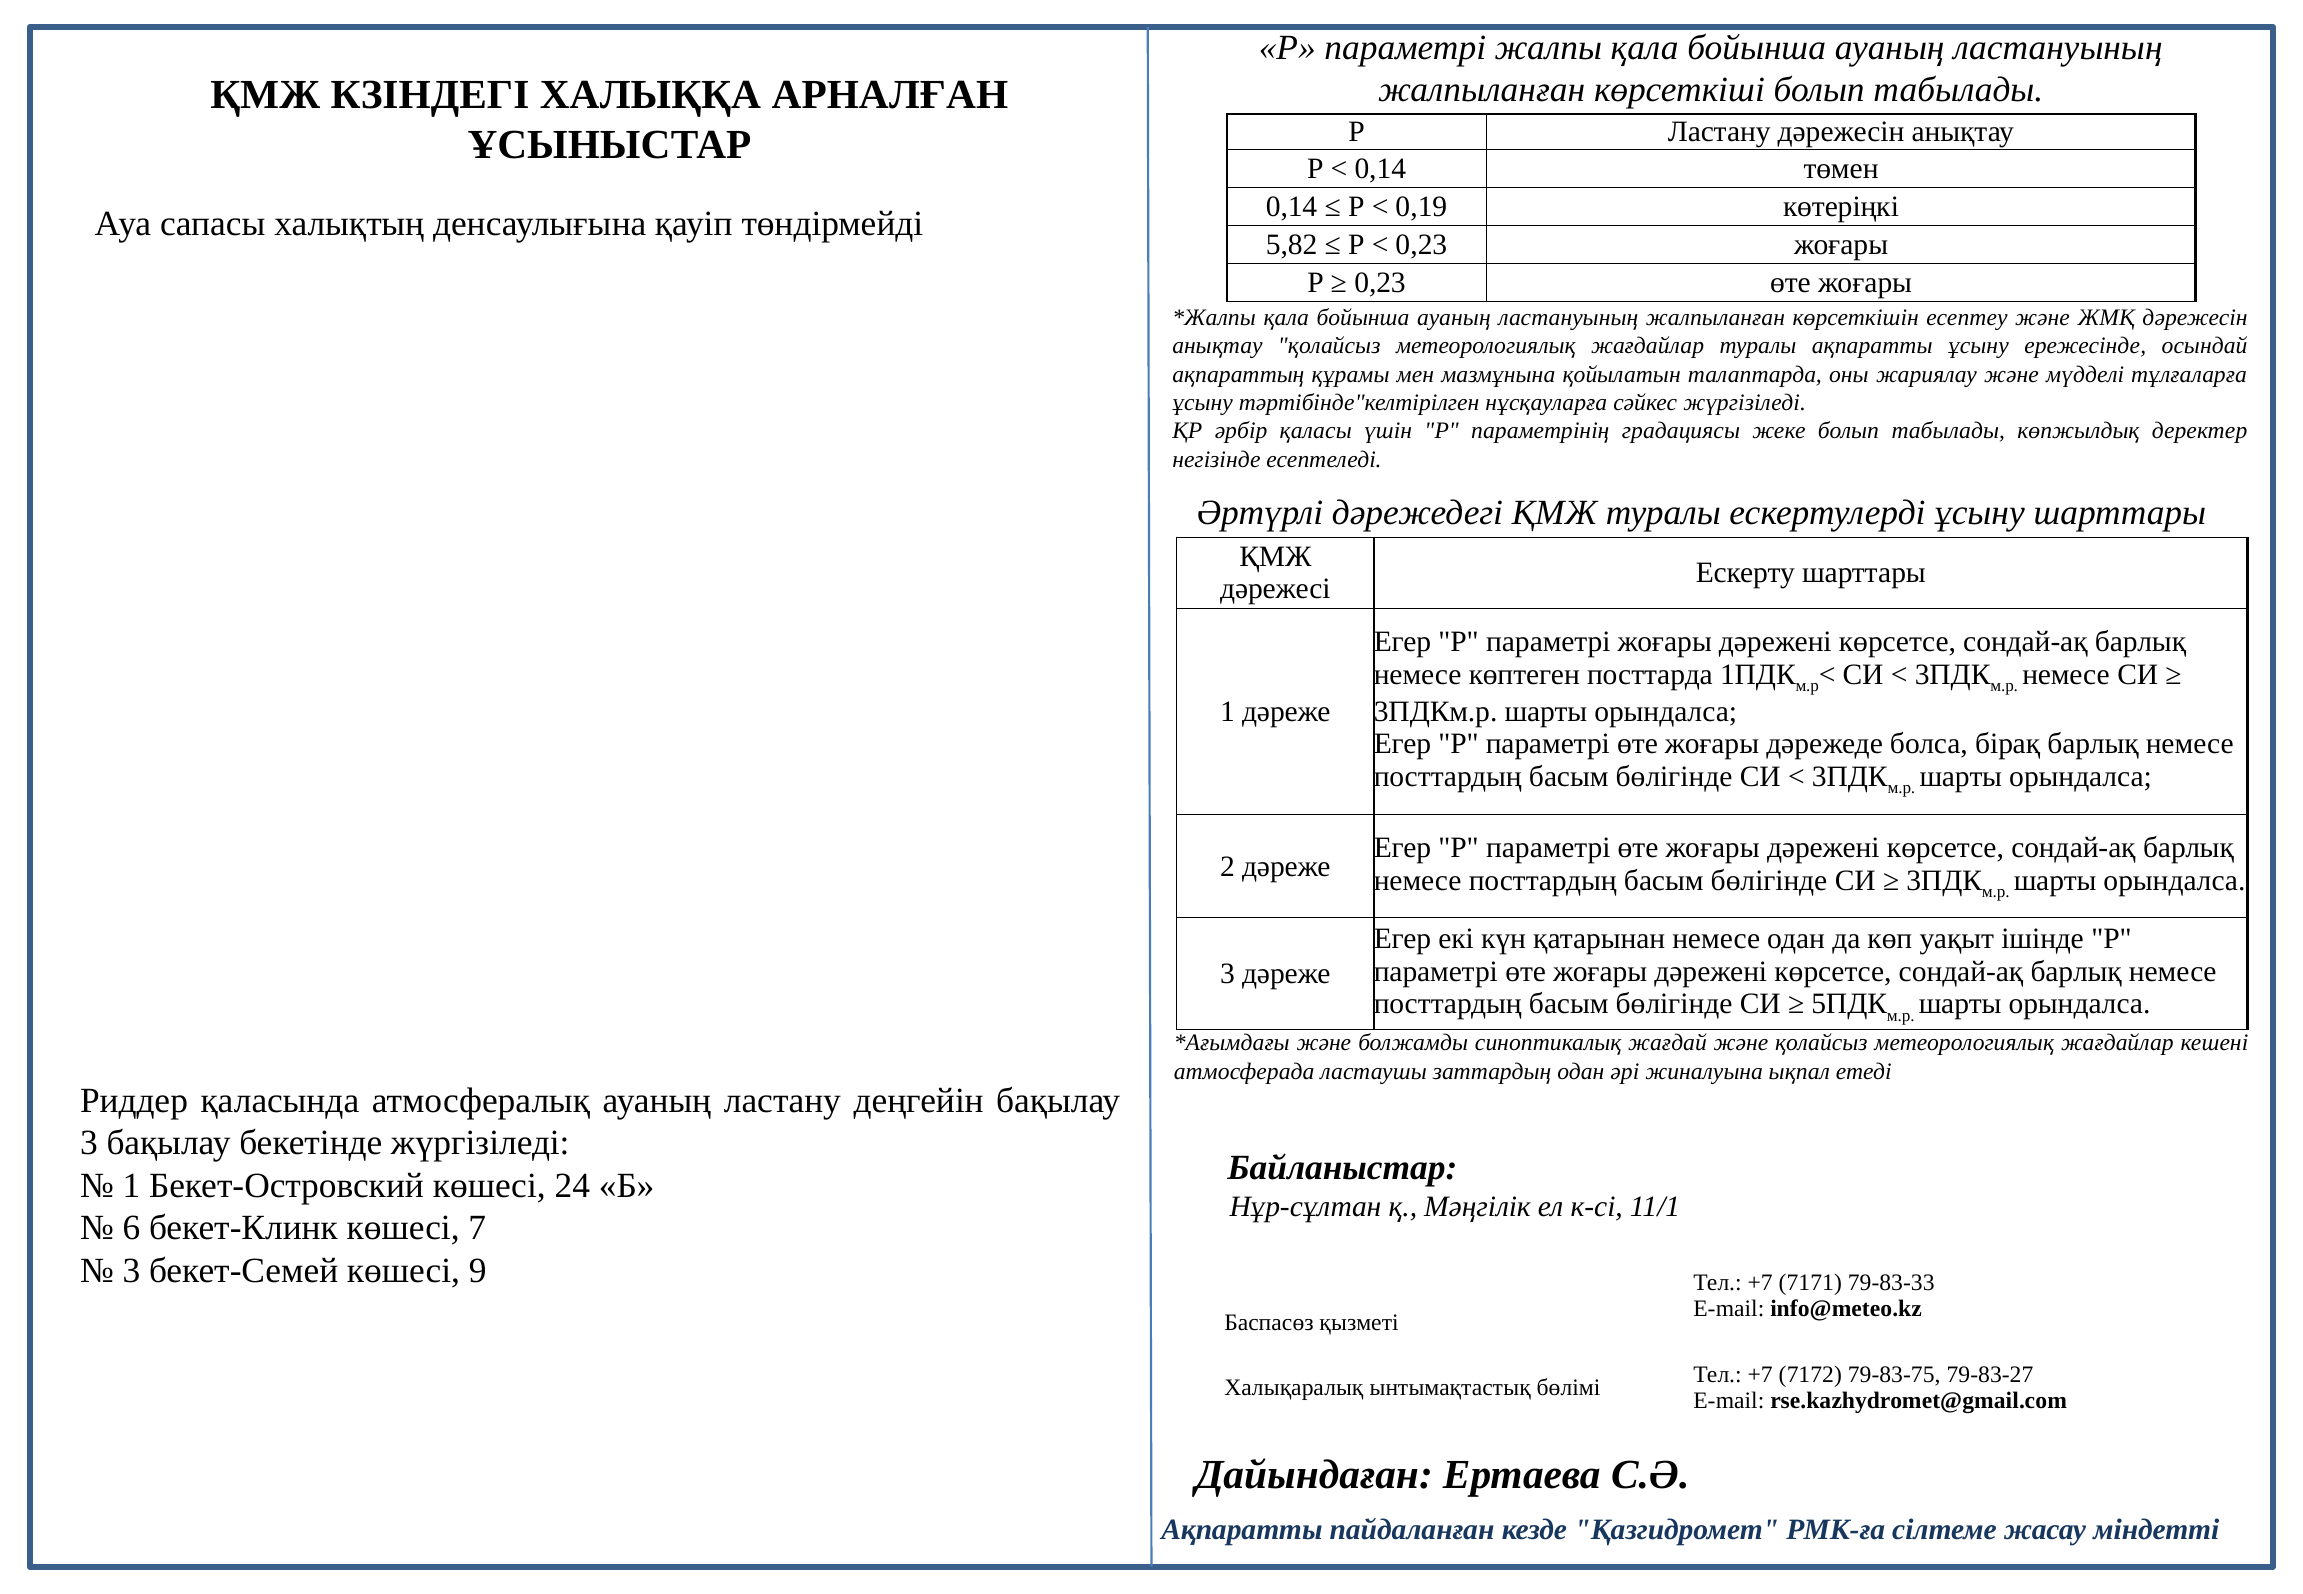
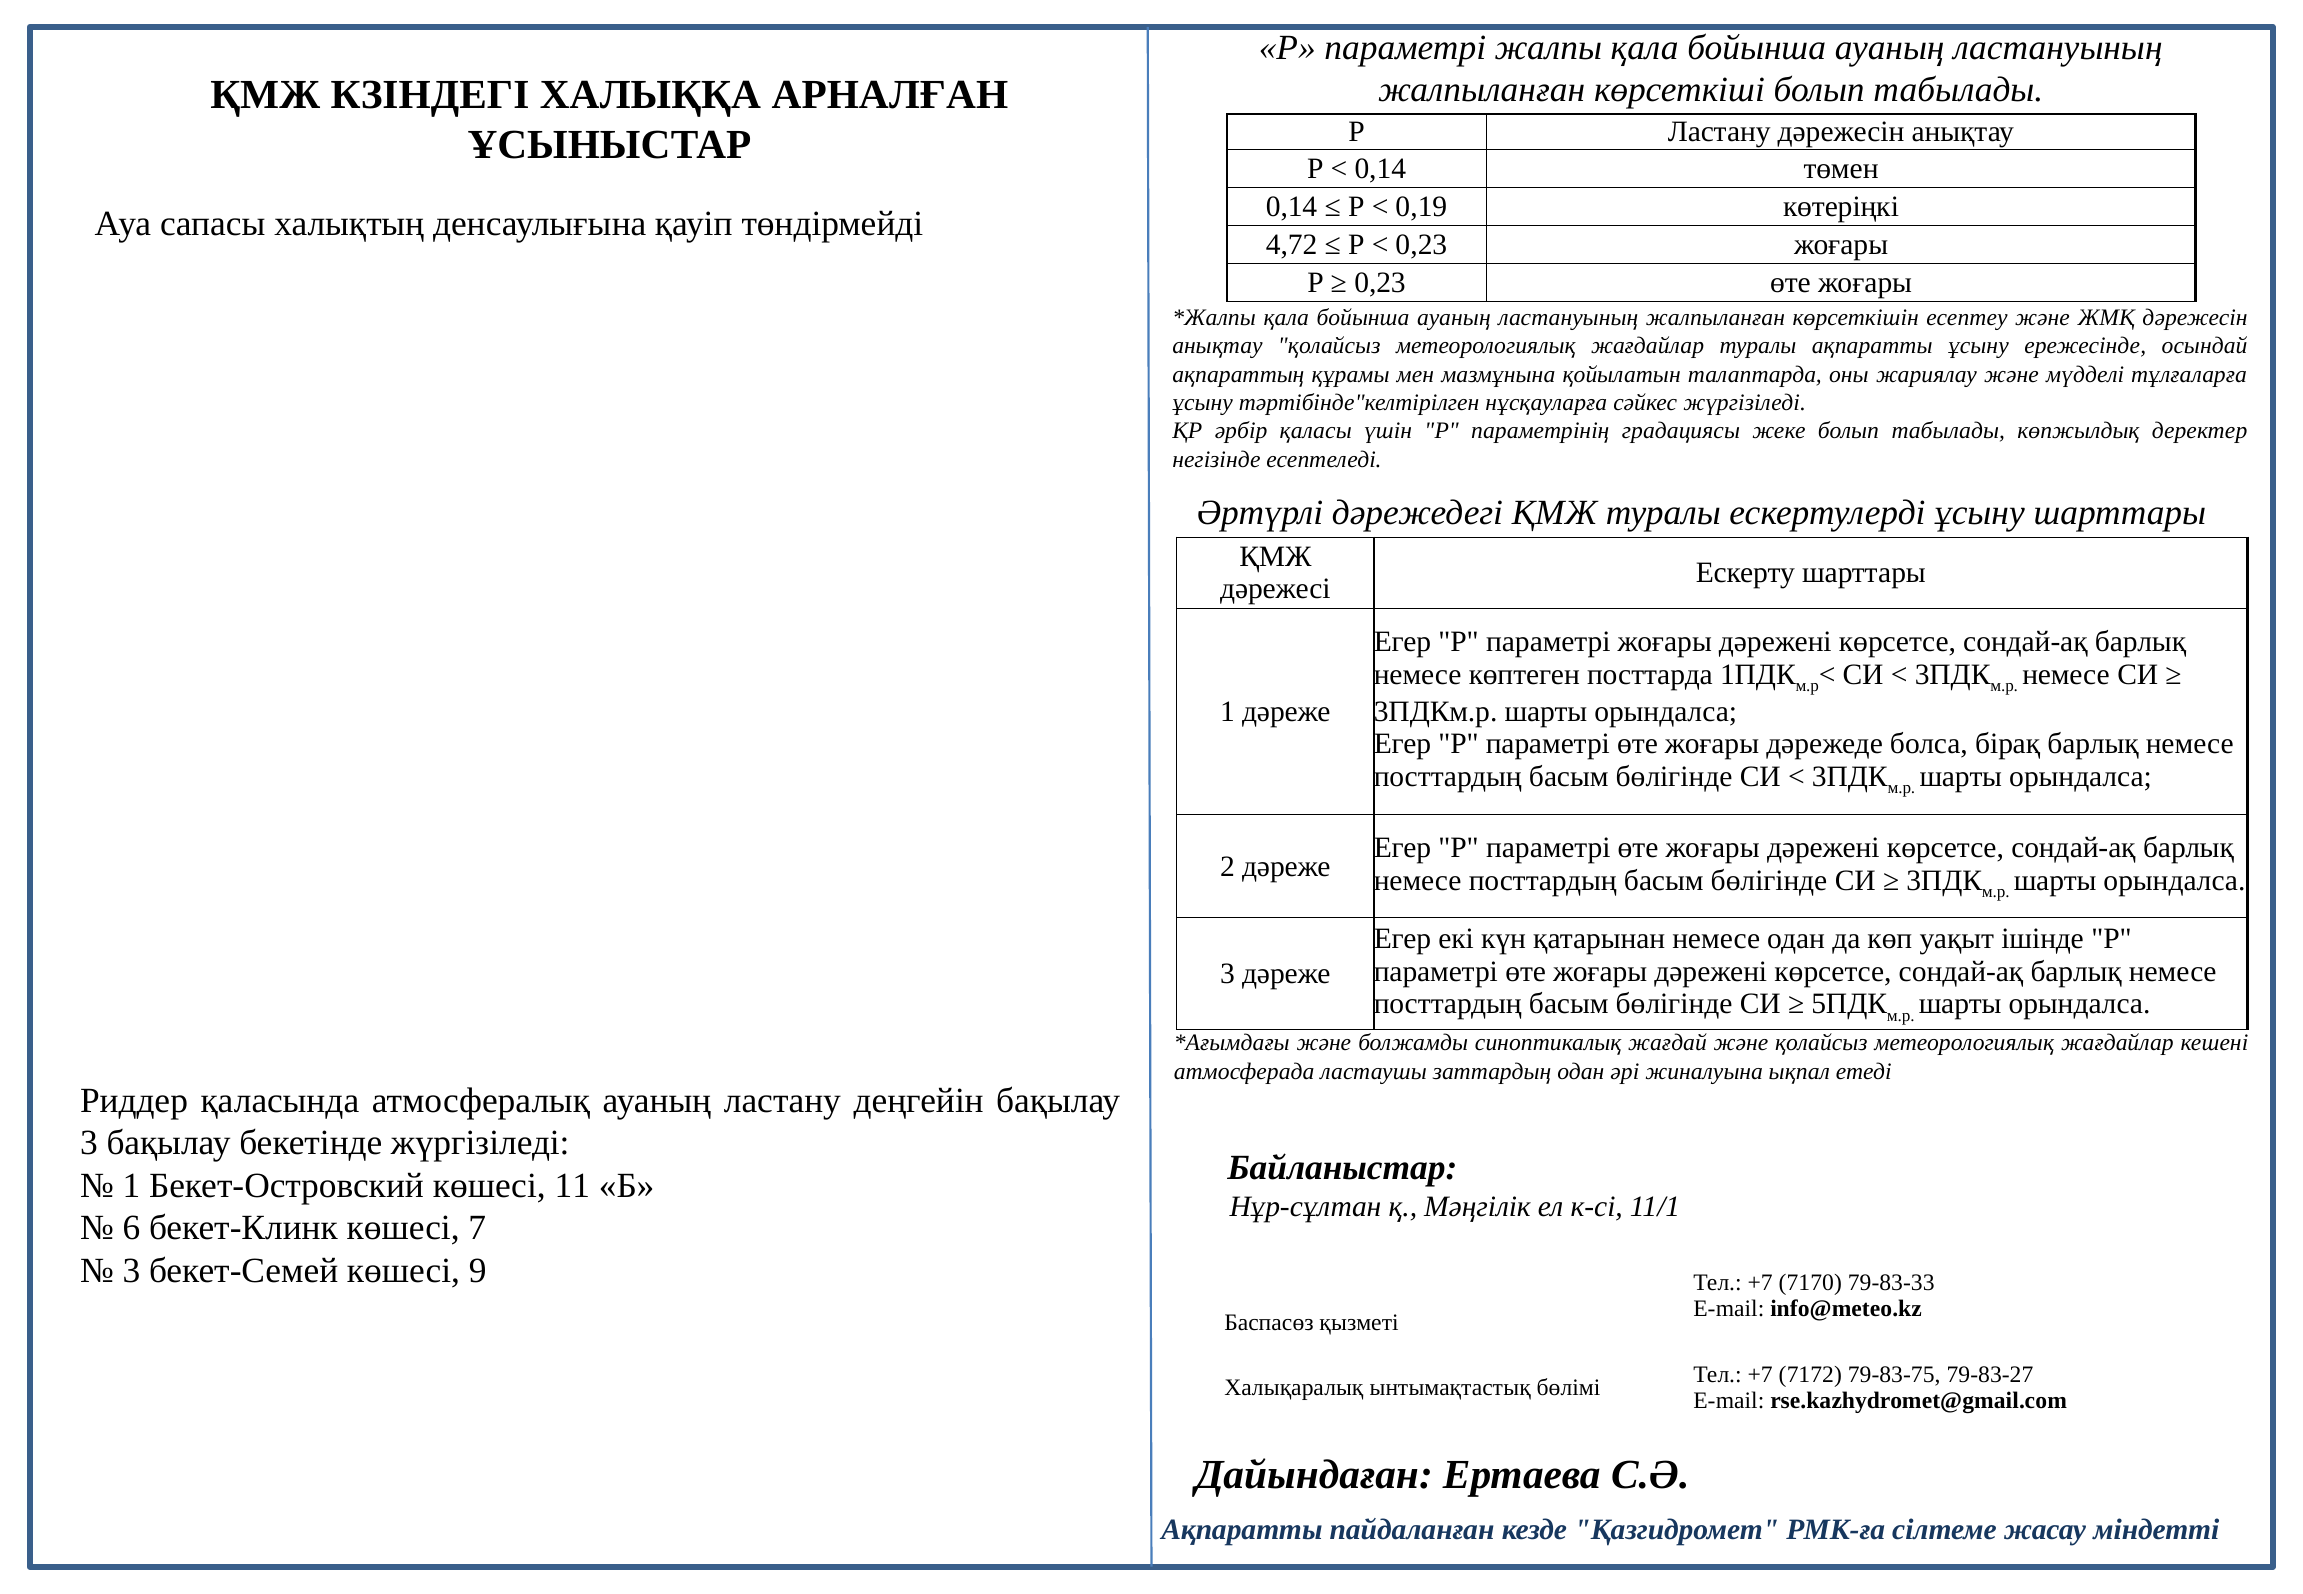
5,82: 5,82 -> 4,72 (1292, 244)
24: 24 -> 11 (572, 1186)
7171: 7171 -> 7170 (1810, 1283)
